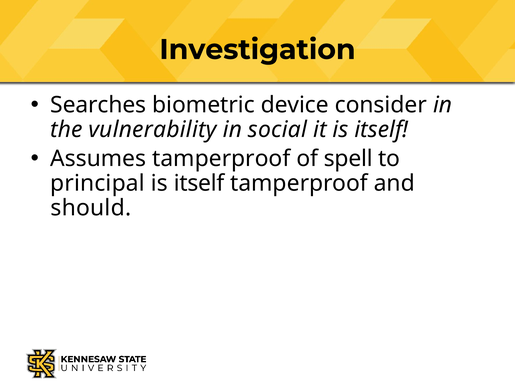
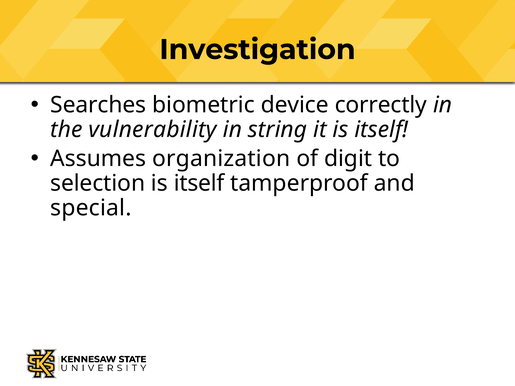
consider: consider -> correctly (381, 105)
social: social -> string (278, 130)
Assumes tamperproof: tamperproof -> organization (221, 159)
spell: spell -> digit (348, 159)
principal: principal -> selection (98, 183)
should: should -> special (91, 208)
